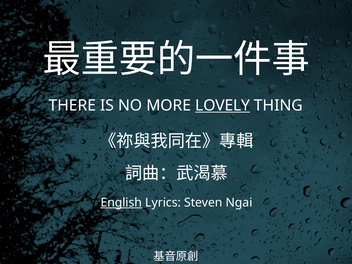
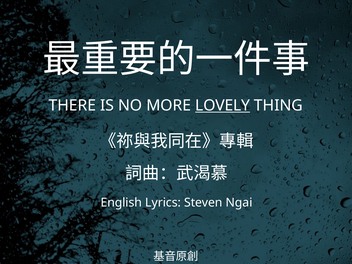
English underline: present -> none (121, 203)
